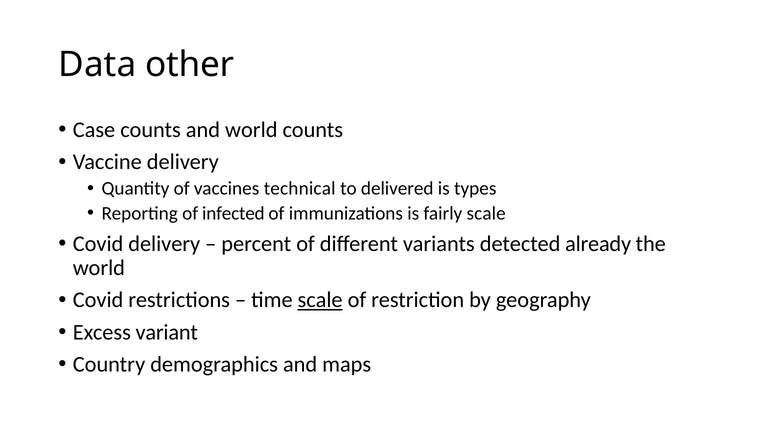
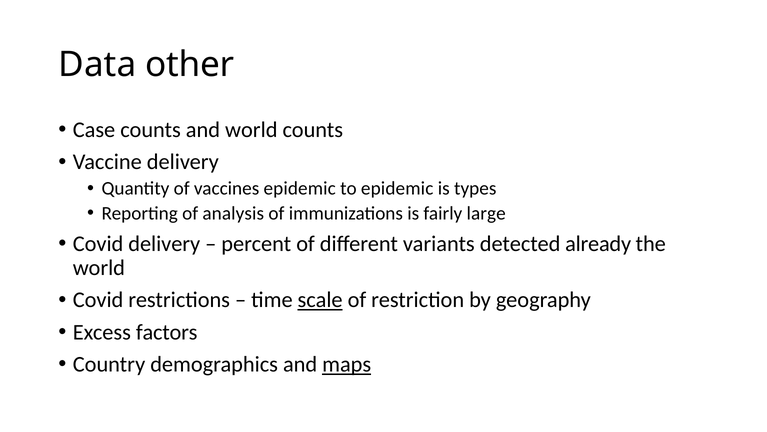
vaccines technical: technical -> epidemic (300, 188)
to delivered: delivered -> epidemic (397, 188)
infected: infected -> analysis (233, 213)
fairly scale: scale -> large (486, 213)
variant: variant -> factors (167, 332)
maps underline: none -> present (347, 364)
